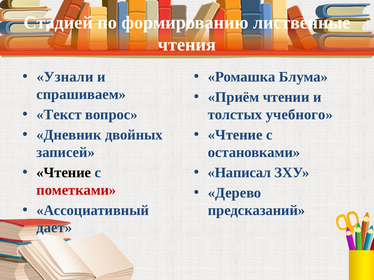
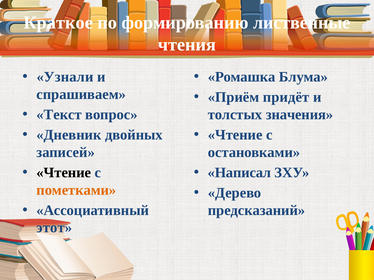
Стадией: Стадией -> Краткое (58, 23)
чтении: чтении -> придёт (286, 97)
учебного: учебного -> значения (299, 115)
пометками colour: red -> orange (76, 190)
дает: дает -> этот (54, 228)
